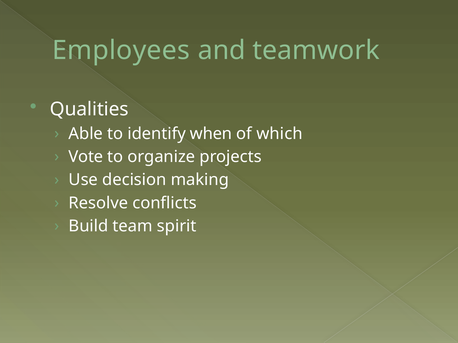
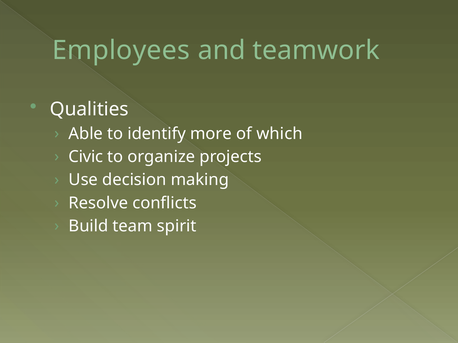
when: when -> more (211, 134)
Vote: Vote -> Civic (86, 157)
